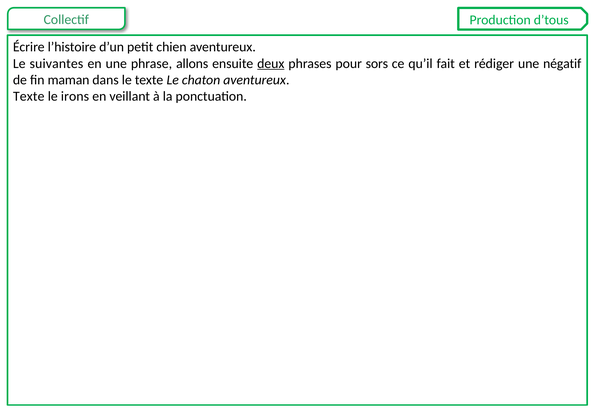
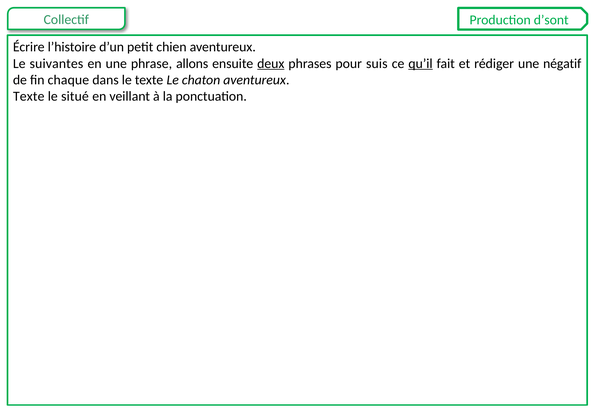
d’tous: d’tous -> d’sont (551, 20)
sors: sors -> suis (377, 64)
qu’il underline: none -> present (420, 64)
maman: maman -> chaque (68, 80)
irons: irons -> situé (75, 96)
